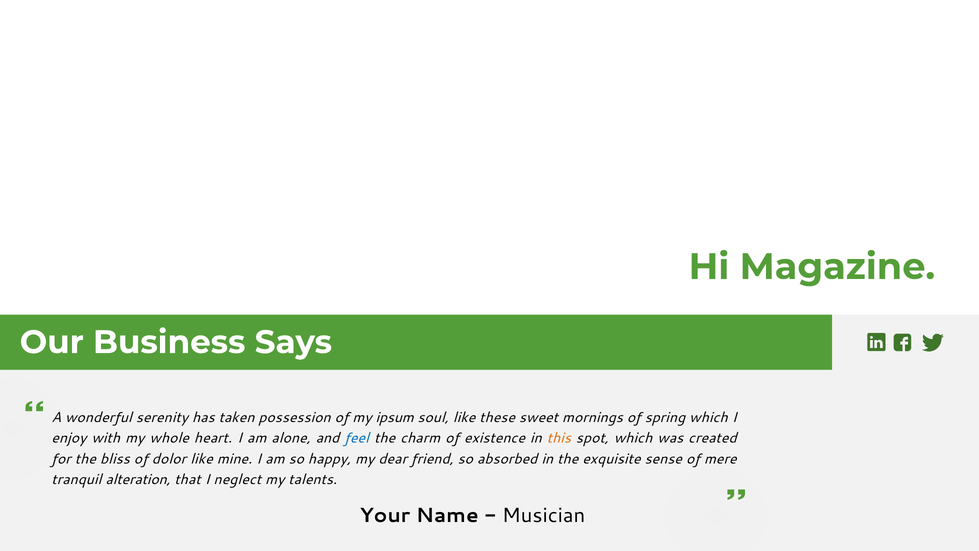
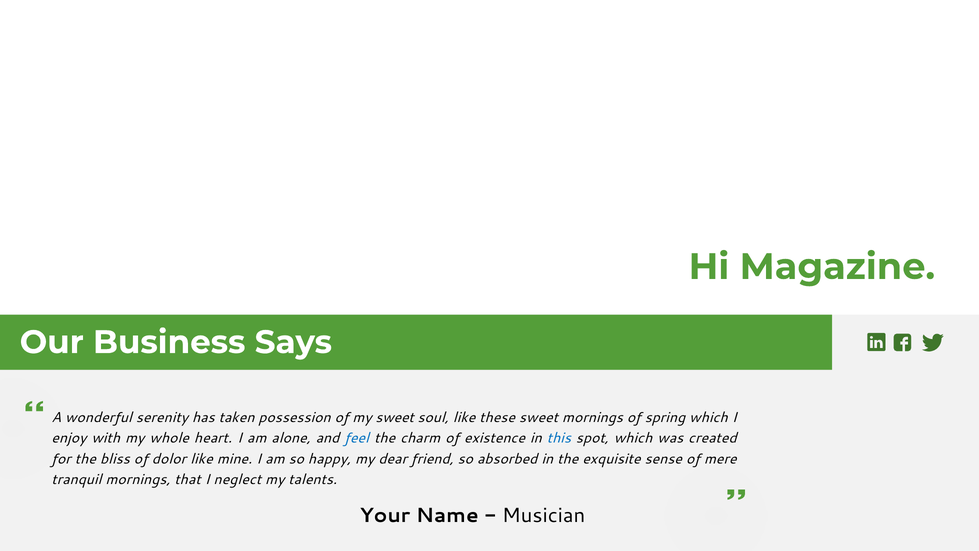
my ipsum: ipsum -> sweet (395, 417)
this colour: orange -> blue (559, 438)
alteration: alteration -> mornings (138, 479)
